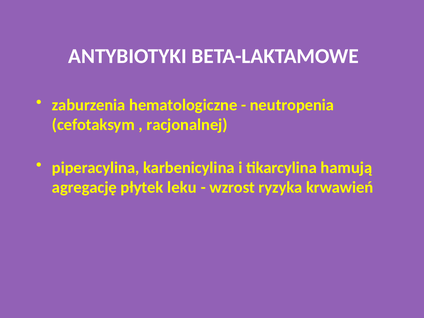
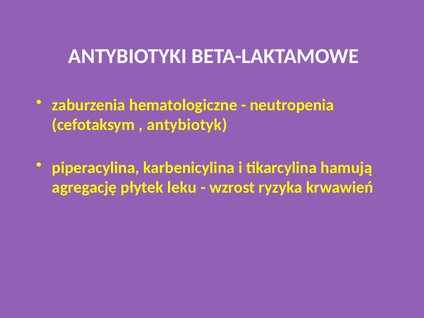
racjonalnej: racjonalnej -> antybiotyk (187, 125)
